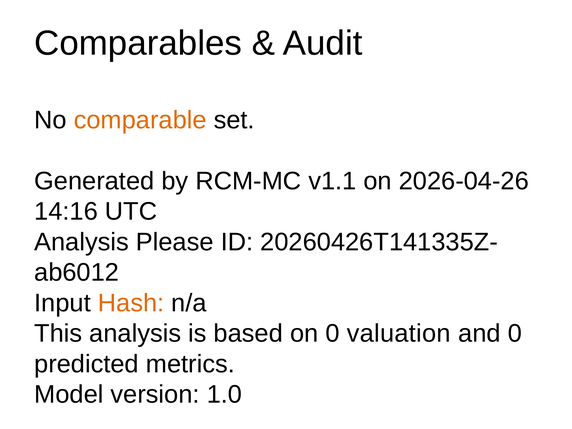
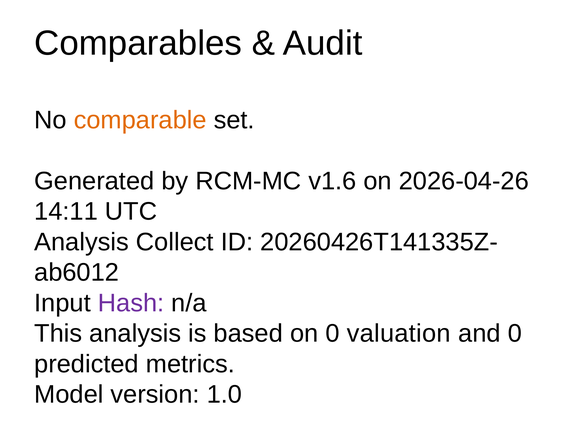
v1.1: v1.1 -> v1.6 (332, 181)
14:16: 14:16 -> 14:11 (66, 211)
Please: Please -> Collect (175, 242)
Hash colour: orange -> purple (131, 303)
